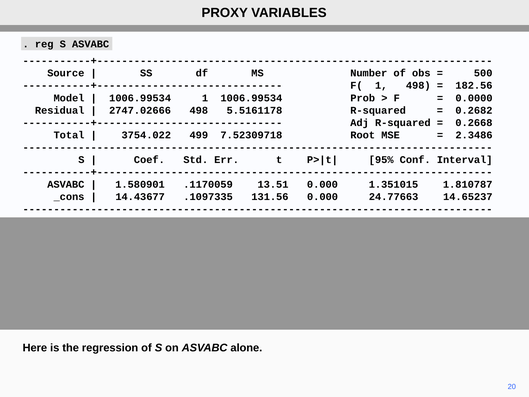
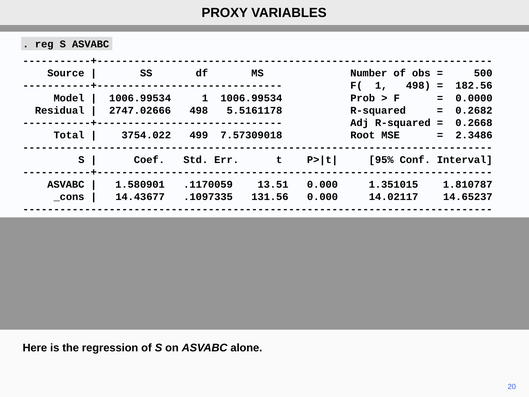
7.52309718: 7.52309718 -> 7.57309018 (251, 135)
24.77663: 24.77663 -> 14.02117 (394, 197)
